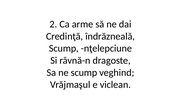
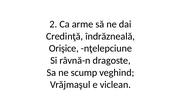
Scump: Scump -> Orişice (64, 48)
